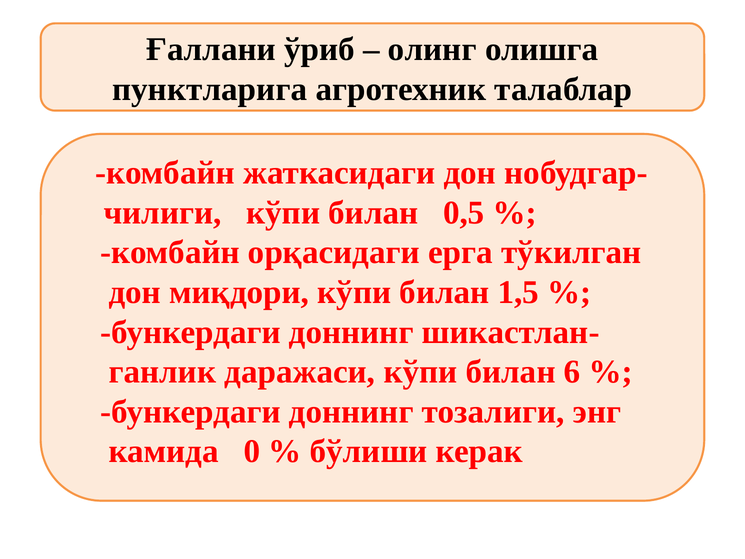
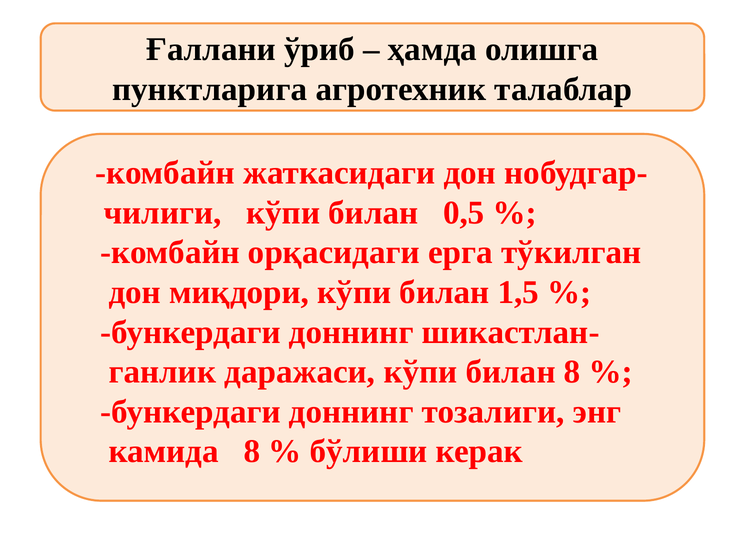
олинг: олинг -> ҳамда (432, 49)
билан 6: 6 -> 8 (572, 372)
камида 0: 0 -> 8 (252, 451)
